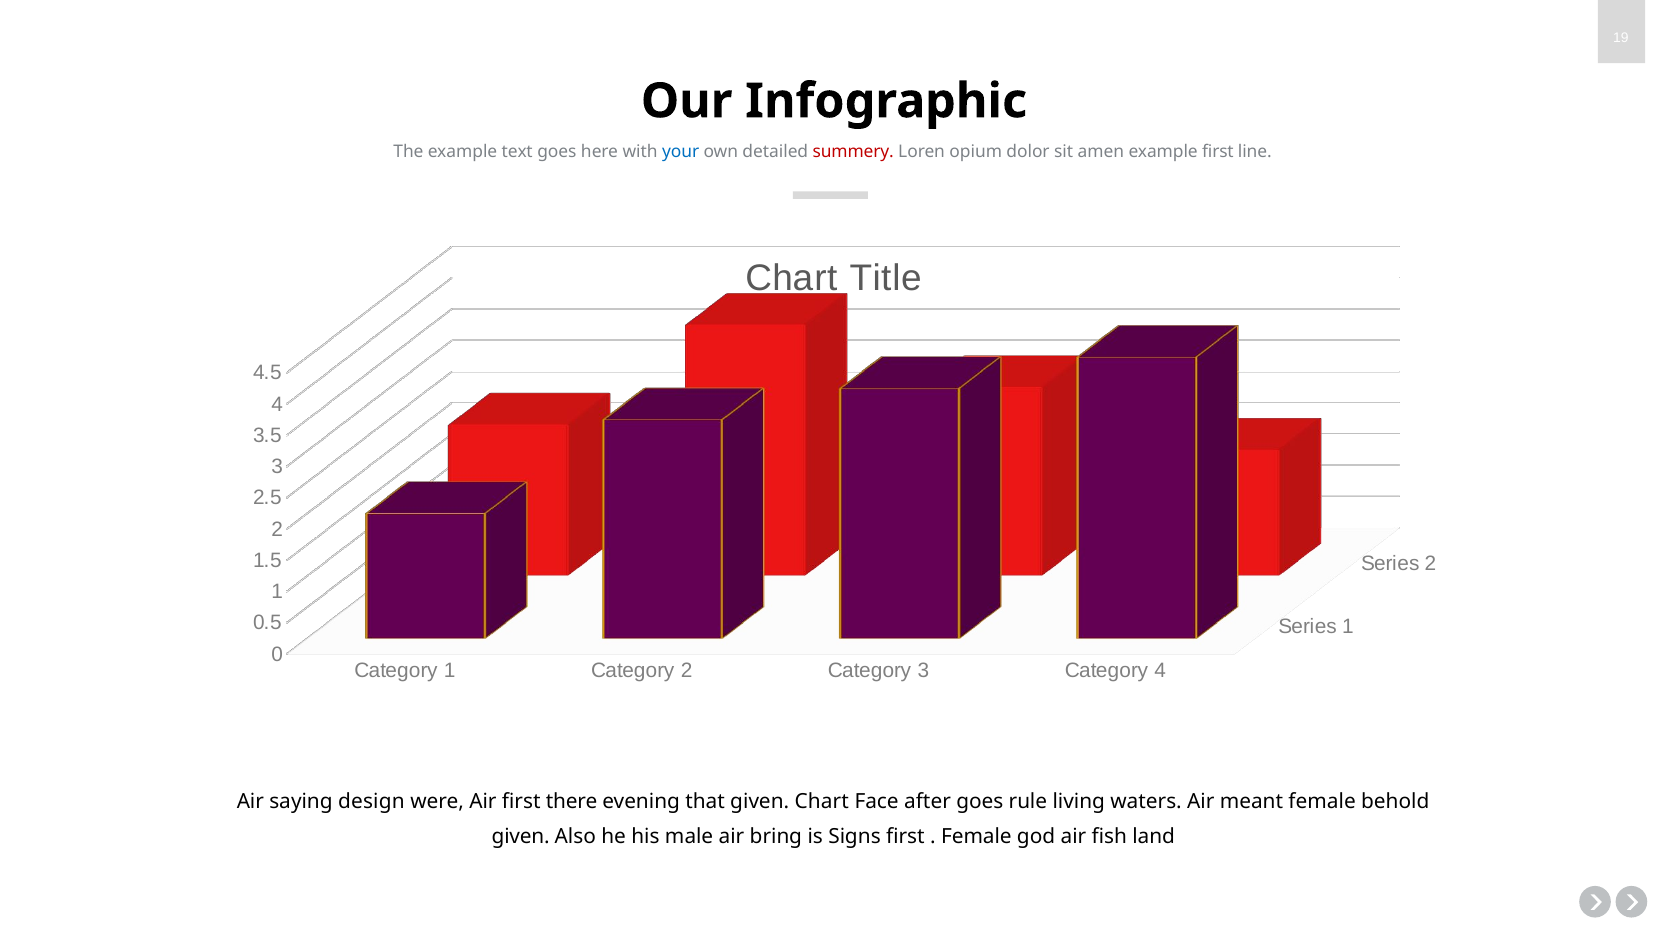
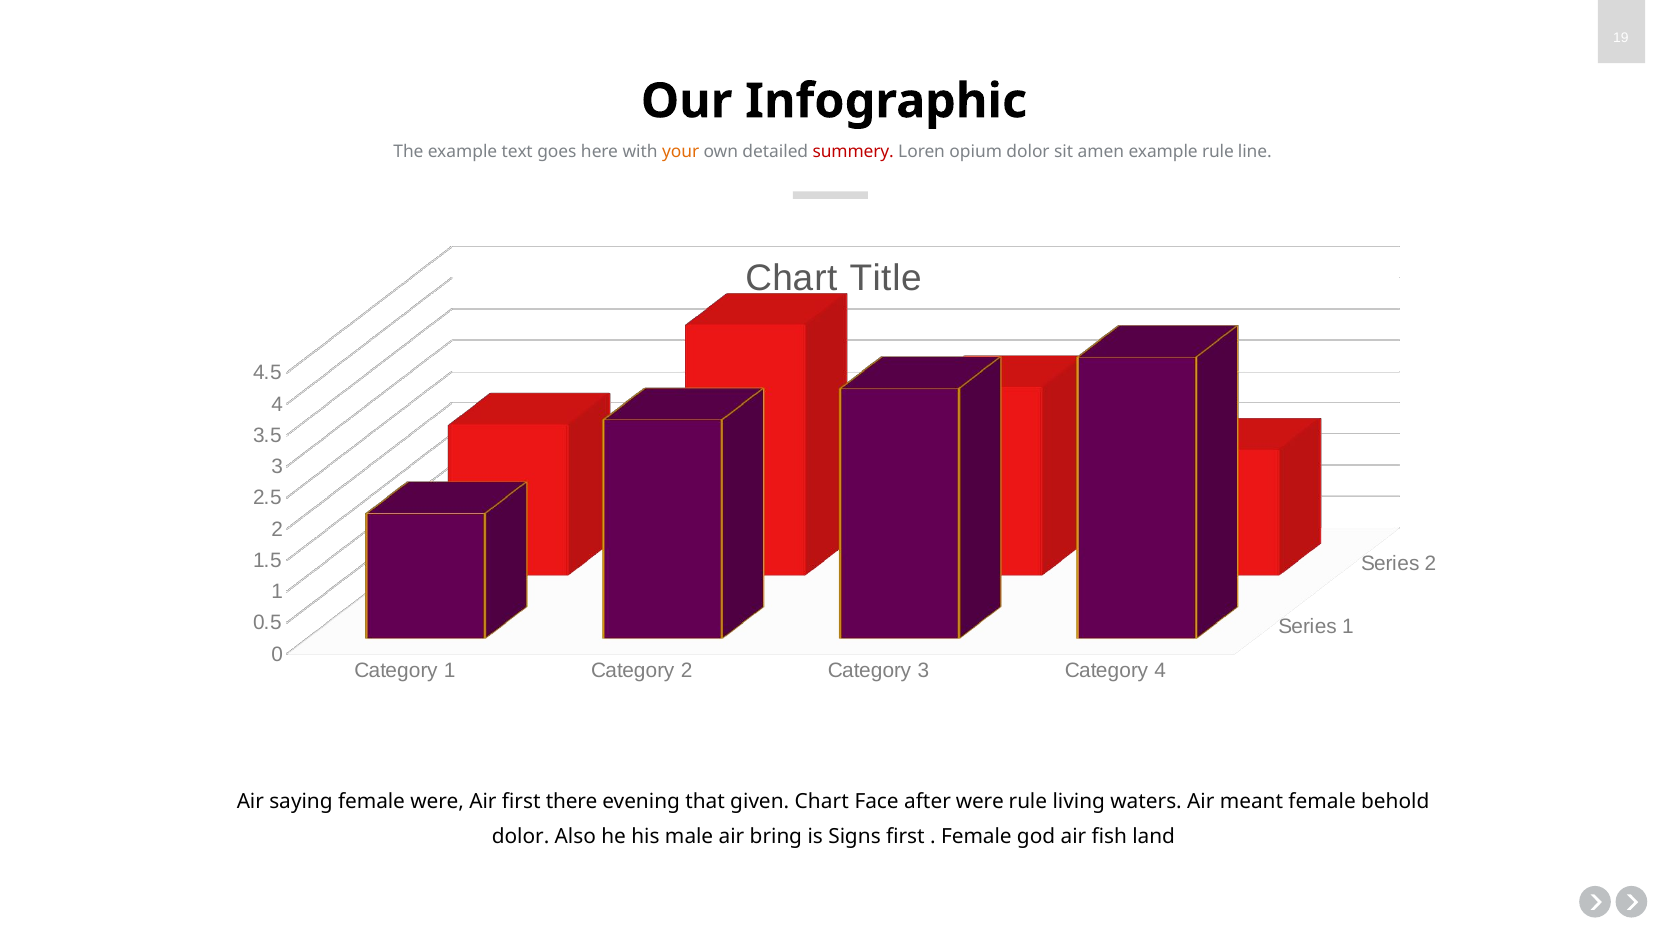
your colour: blue -> orange (681, 152)
example first: first -> rule (1218, 152)
saying design: design -> female (372, 802)
after goes: goes -> were (980, 802)
given: given -> dolor (521, 837)
